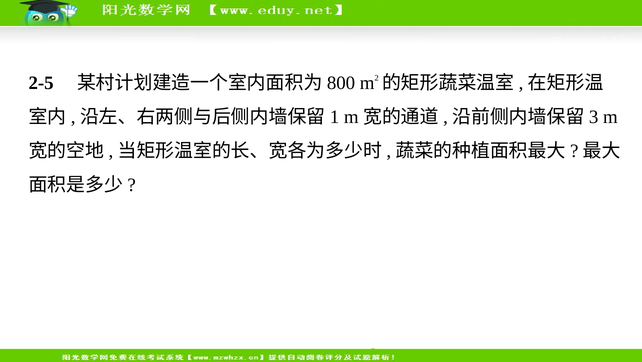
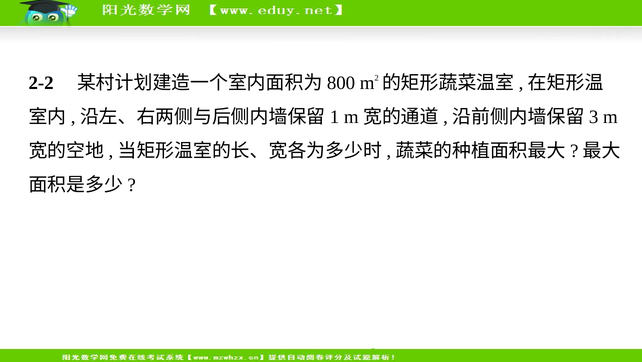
2-5: 2-5 -> 2-2 (41, 83)
